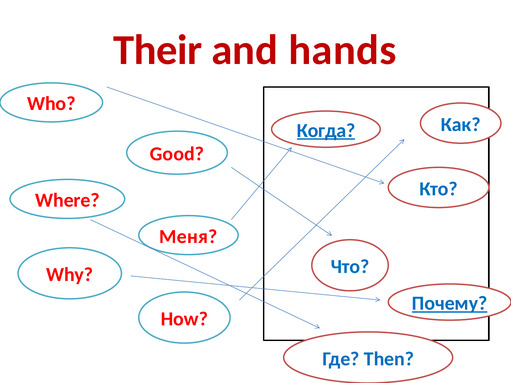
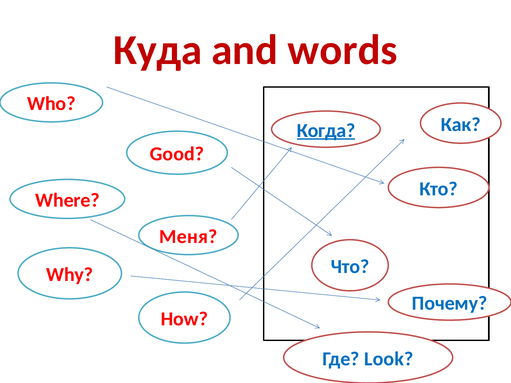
Their: Their -> Куда (158, 50)
hands: hands -> words (343, 50)
Почему underline: present -> none (450, 304)
Then: Then -> Look (389, 359)
